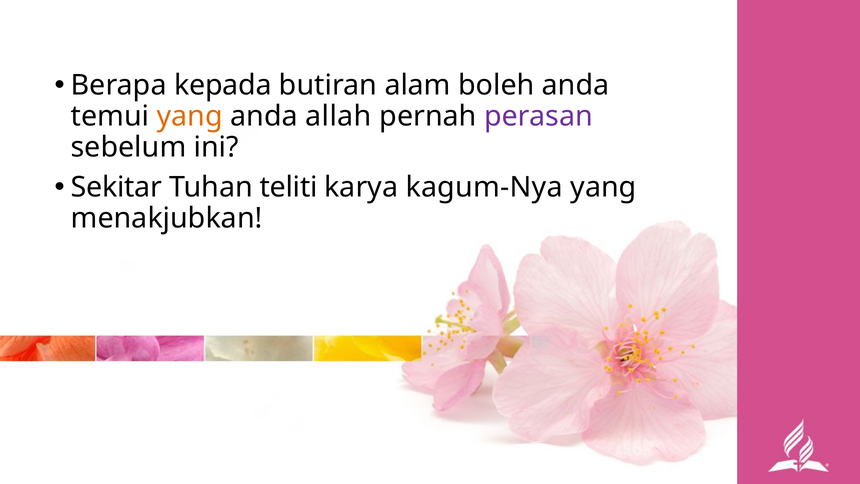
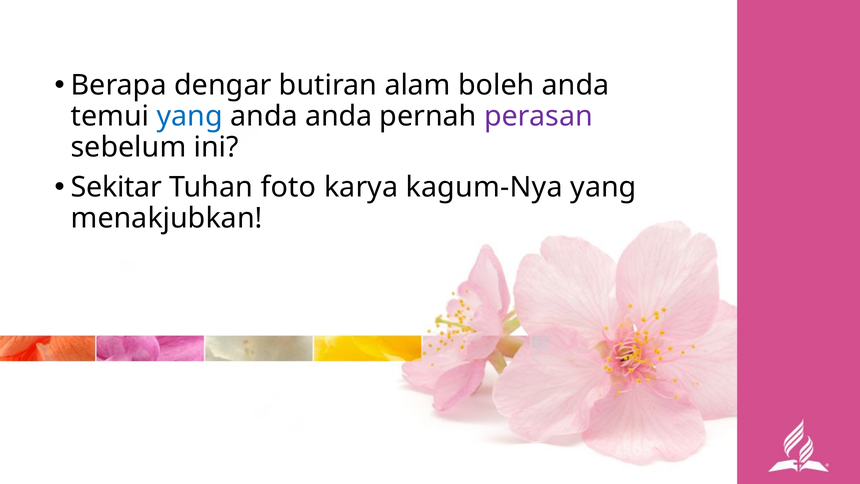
kepada: kepada -> dengar (223, 85)
yang colour: orange -> blue (190, 116)
anda allah: allah -> anda (339, 116)
teliti: teliti -> foto (288, 187)
